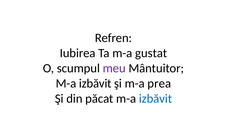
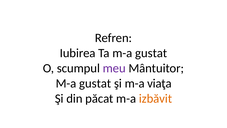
izbăvit: izbăvit -> gustat (95, 83)
prea: prea -> viaţa (159, 83)
izbăvit colour: blue -> orange (155, 98)
